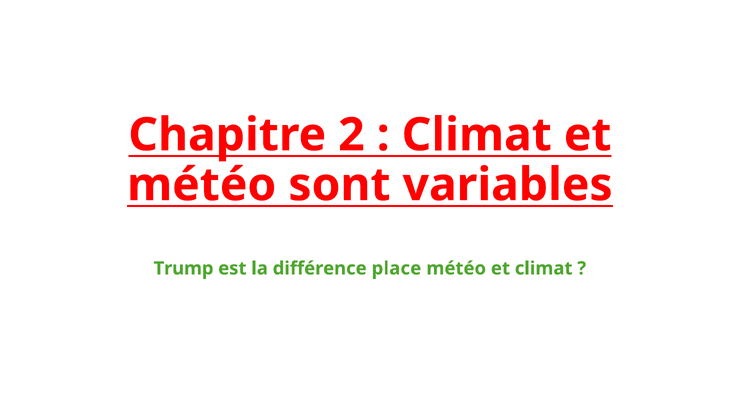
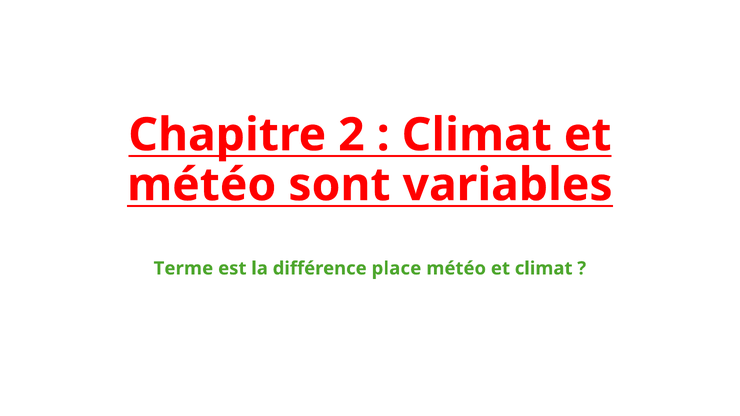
Trump: Trump -> Terme (183, 269)
